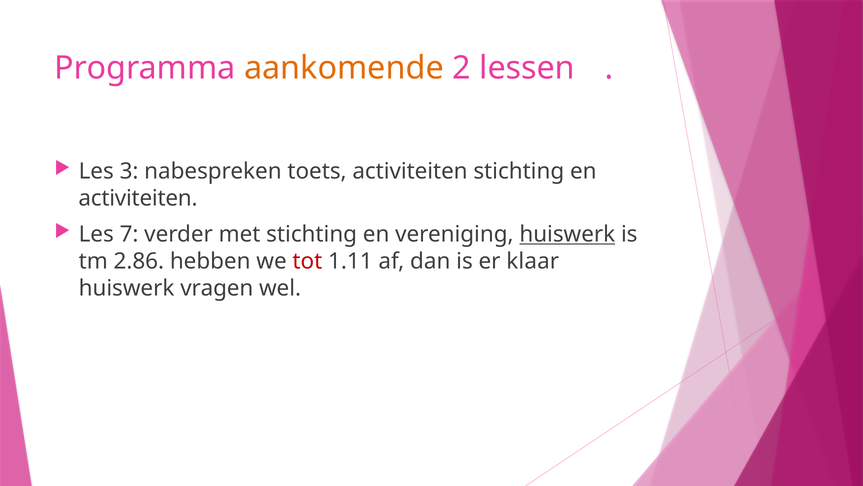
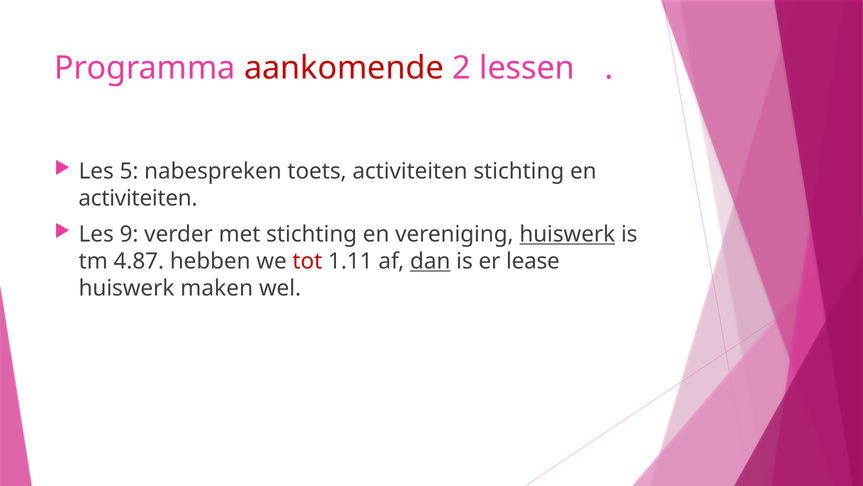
aankomende colour: orange -> red (344, 68)
3: 3 -> 5 (129, 171)
7: 7 -> 9 (129, 234)
2.86: 2.86 -> 4.87 (139, 261)
dan underline: none -> present (430, 261)
klaar: klaar -> lease (533, 261)
vragen: vragen -> maken (217, 288)
